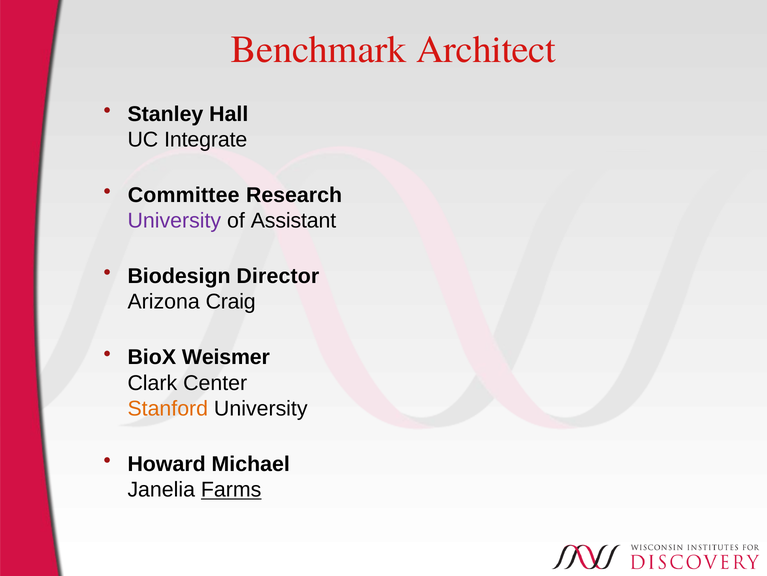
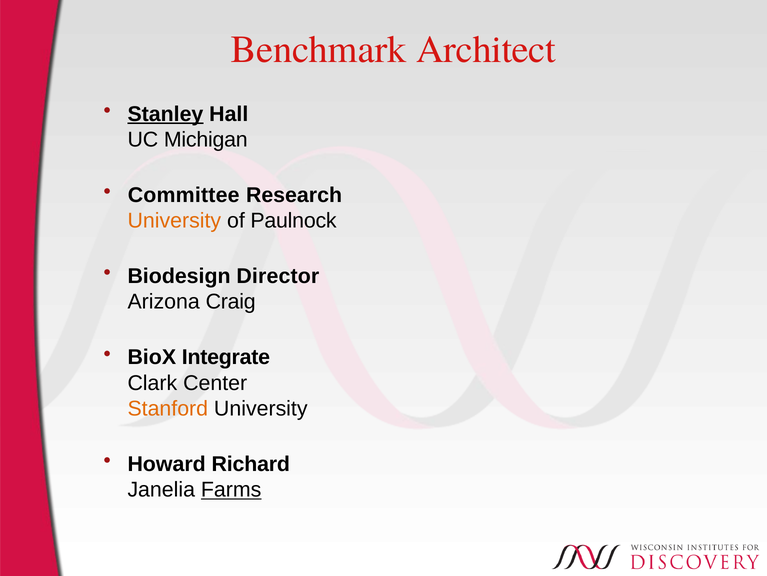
Stanley underline: none -> present (165, 114)
Integrate: Integrate -> Michigan (206, 140)
University colour: purple -> orange (174, 221)
Assistant: Assistant -> Paulnock (294, 221)
Weismer: Weismer -> Integrate (226, 357)
Michael: Michael -> Richard (251, 464)
